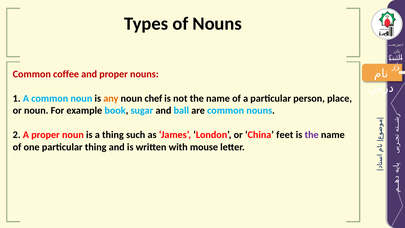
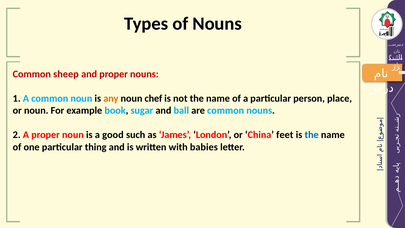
coffee: coffee -> sheep (66, 74)
a thing: thing -> good (113, 135)
the colour: purple -> blue (312, 135)
mouse: mouse -> babies (204, 147)
